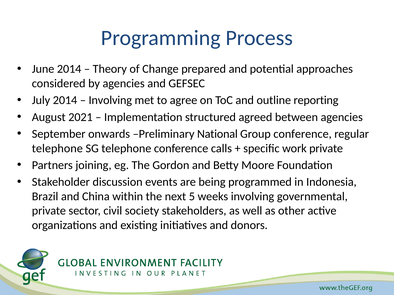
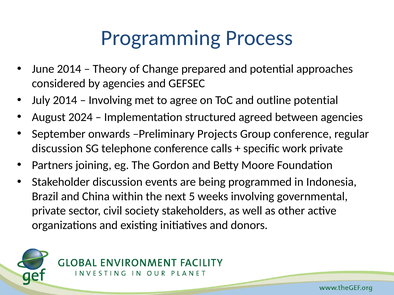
outline reporting: reporting -> potential (316, 100)
2021: 2021 -> 2024 (81, 117)
National: National -> Projects (217, 134)
telephone: telephone -> discussion (57, 149)
